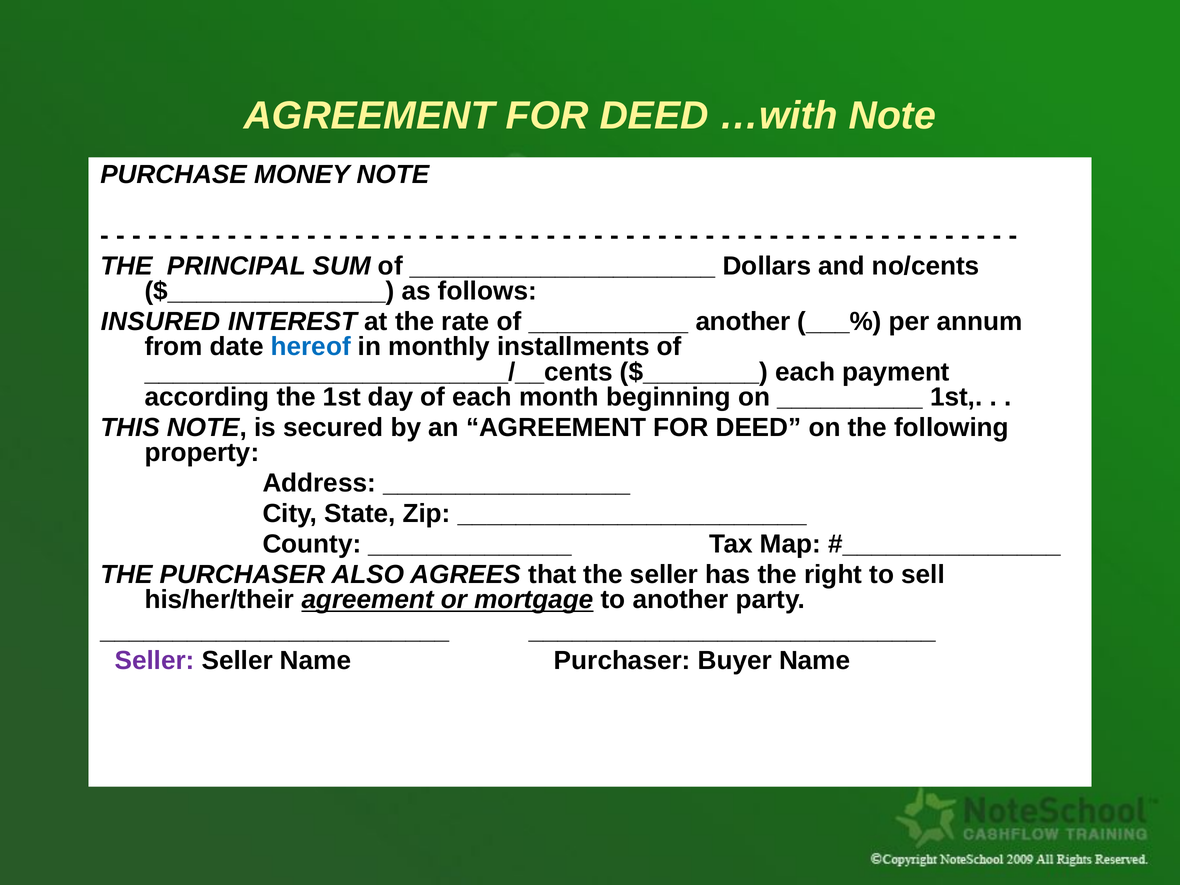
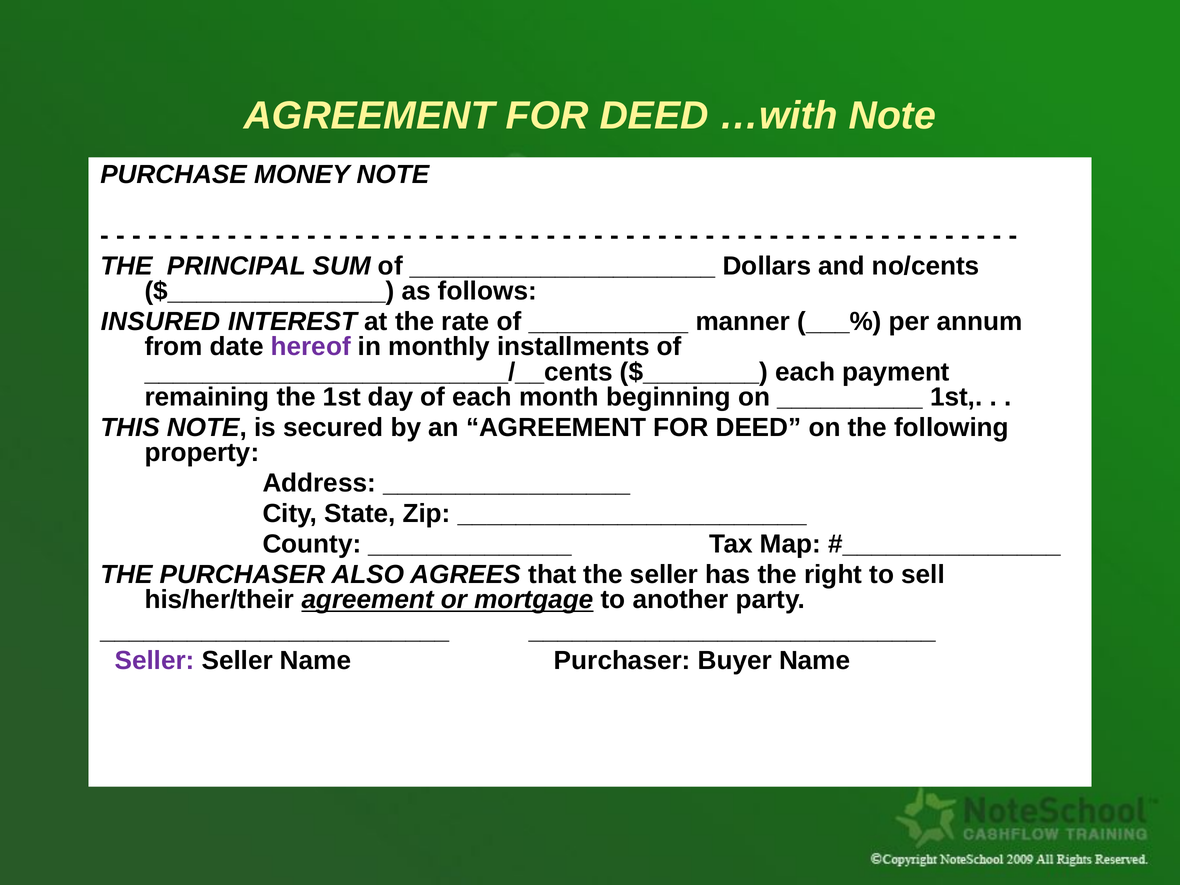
another: another -> manner (743, 322)
hereof colour: blue -> purple (311, 347)
according: according -> remaining (207, 397)
